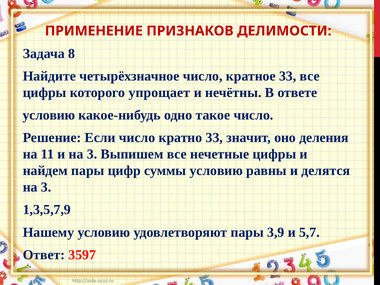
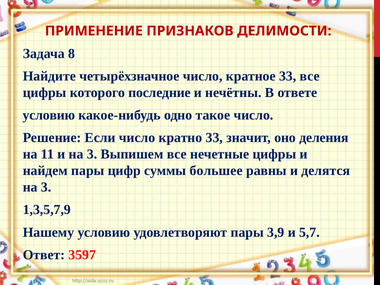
упрощает: упрощает -> последние (159, 93)
суммы условию: условию -> большее (216, 171)
